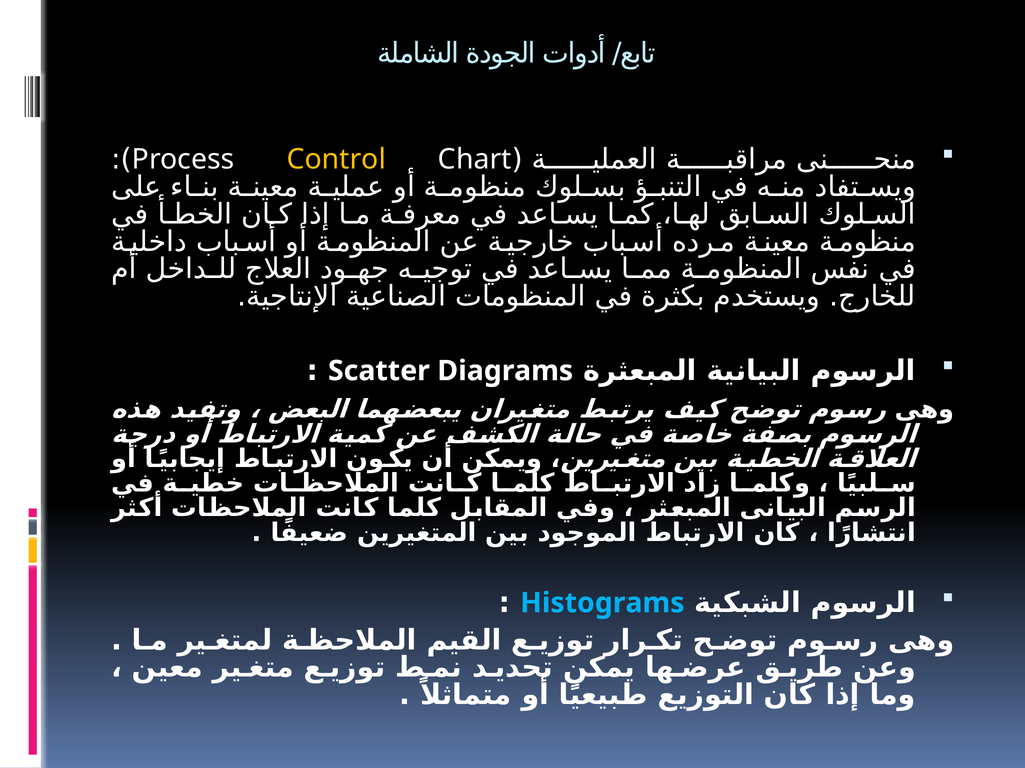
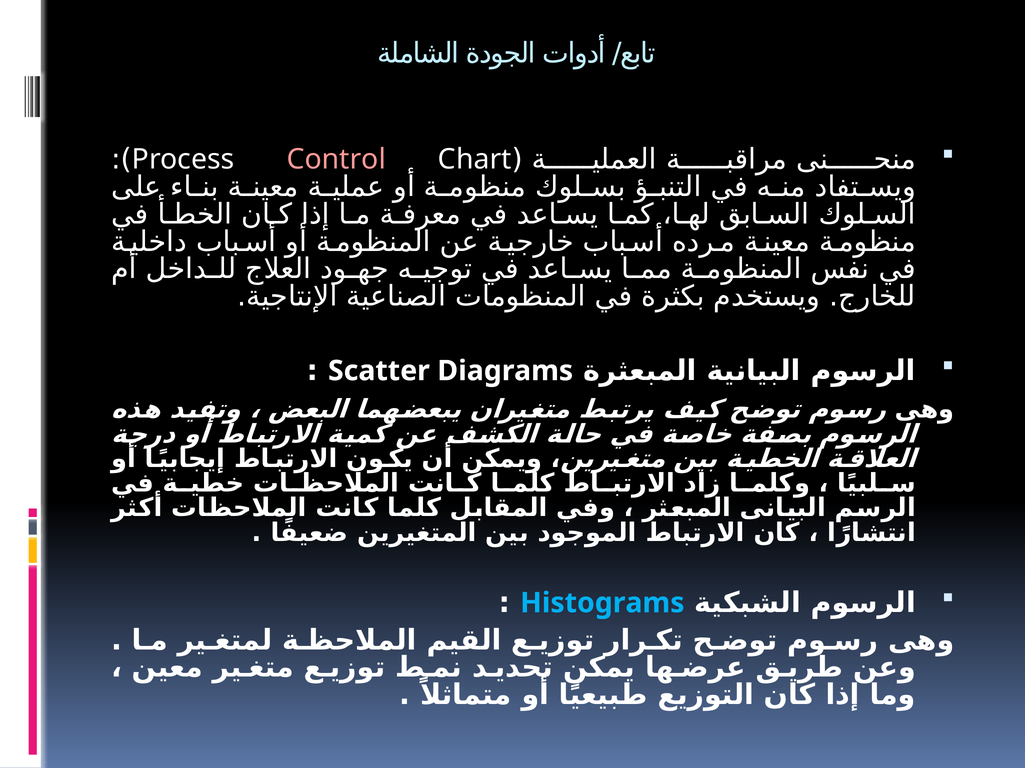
Control colour: yellow -> pink (336, 160)
